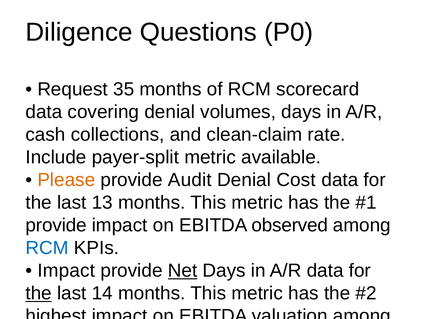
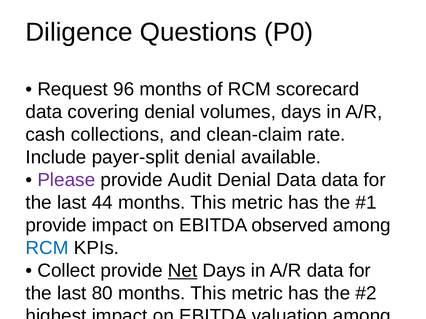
35: 35 -> 96 (124, 89)
payer-split metric: metric -> denial (210, 158)
Please colour: orange -> purple (66, 180)
Denial Cost: Cost -> Data (296, 180)
13: 13 -> 44 (102, 203)
Impact: Impact -> Collect (66, 271)
the underline: present -> none (39, 294)
14: 14 -> 80 (102, 294)
